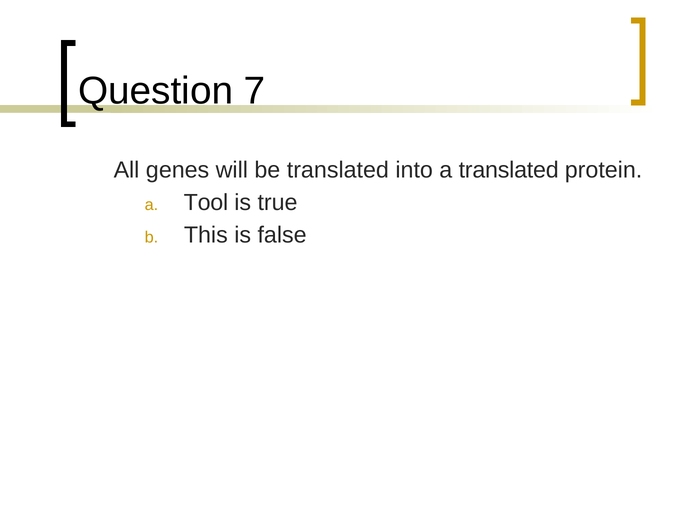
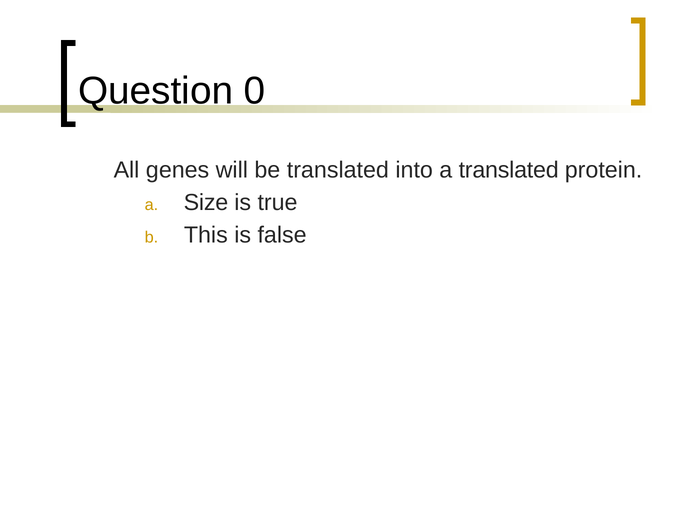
7: 7 -> 0 (255, 91)
Tool: Tool -> Size (206, 203)
